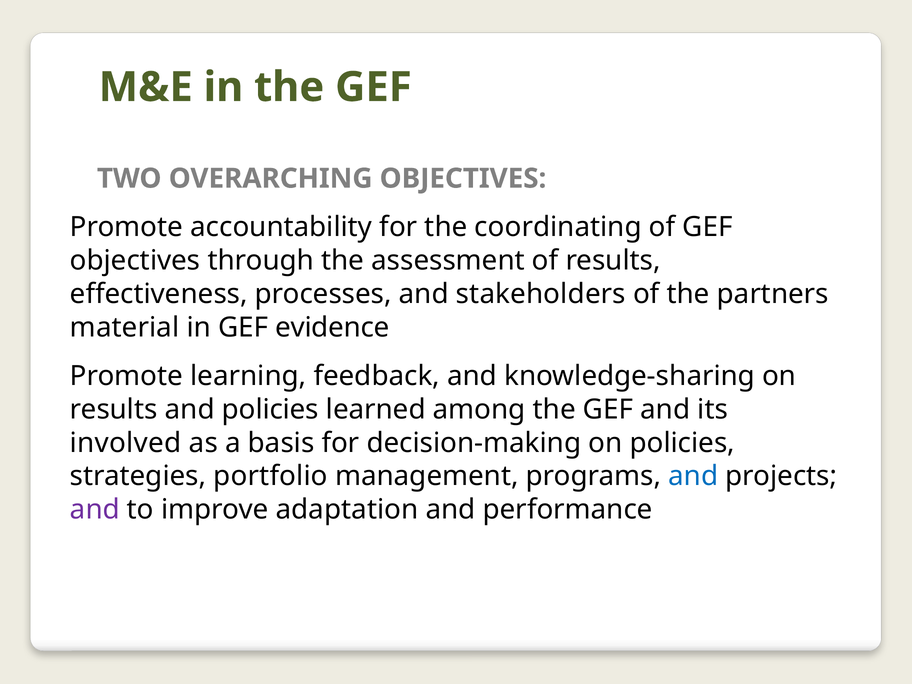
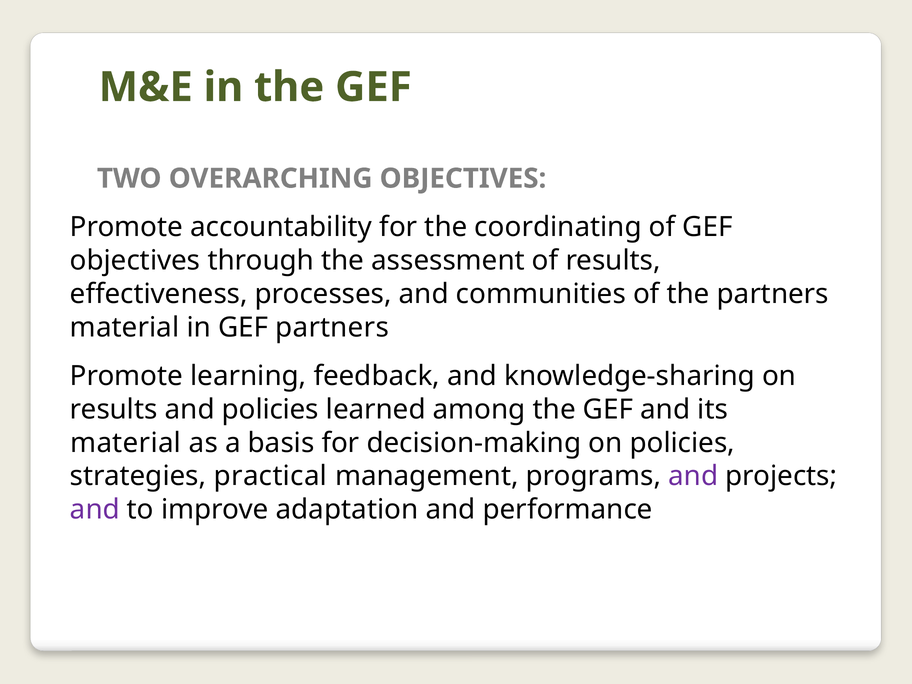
stakeholders: stakeholders -> communities (541, 294)
GEF evidence: evidence -> partners (332, 327)
involved: involved -> material (126, 443)
portfolio: portfolio -> practical (271, 476)
and colour: blue -> purple (693, 476)
